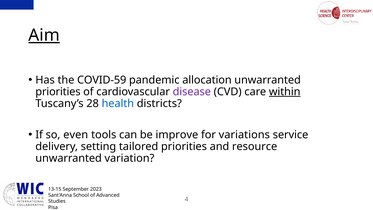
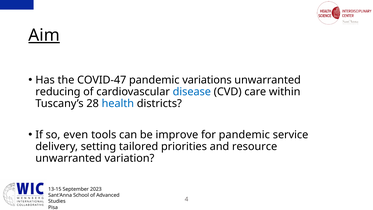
COVID-59: COVID-59 -> COVID-47 (102, 80)
allocation: allocation -> variations (207, 80)
priorities: priorities -> reducing (58, 92)
disease colour: purple -> blue (192, 92)
within underline: present -> none (285, 92)
for variations: variations -> pandemic (244, 135)
